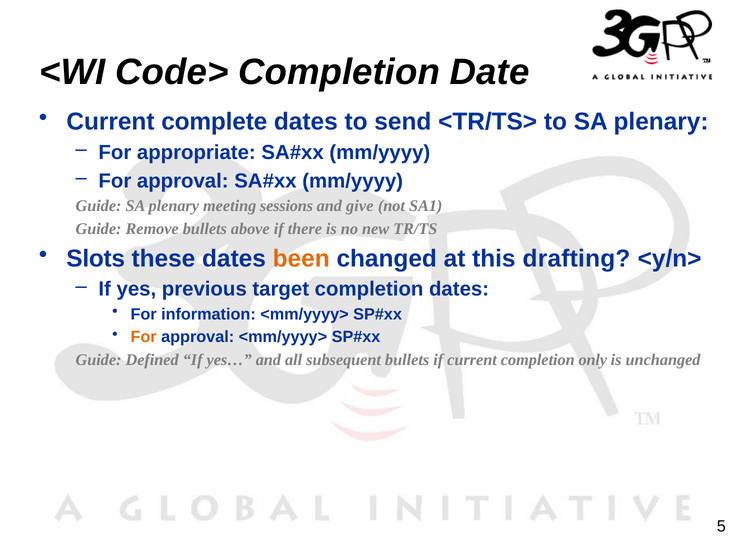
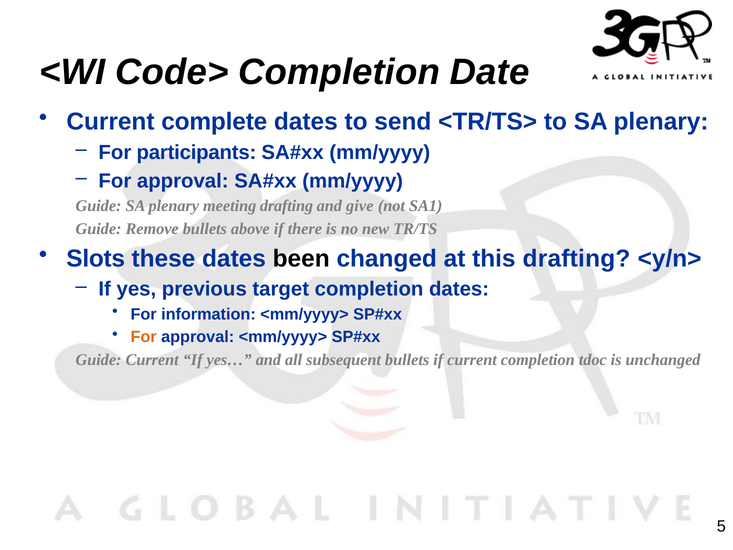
appropriate: appropriate -> participants (196, 152)
meeting sessions: sessions -> drafting (287, 206)
been colour: orange -> black (301, 258)
Guide Defined: Defined -> Current (152, 360)
only: only -> tdoc (593, 360)
